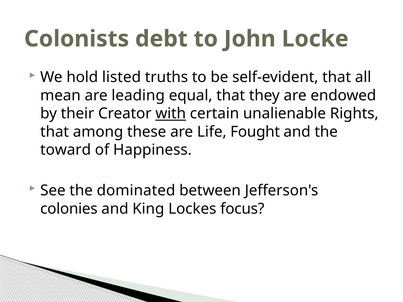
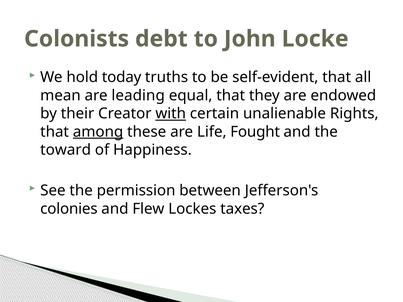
listed: listed -> today (122, 77)
among underline: none -> present (98, 132)
dominated: dominated -> permission (136, 191)
King: King -> Flew (148, 209)
focus: focus -> taxes (242, 209)
